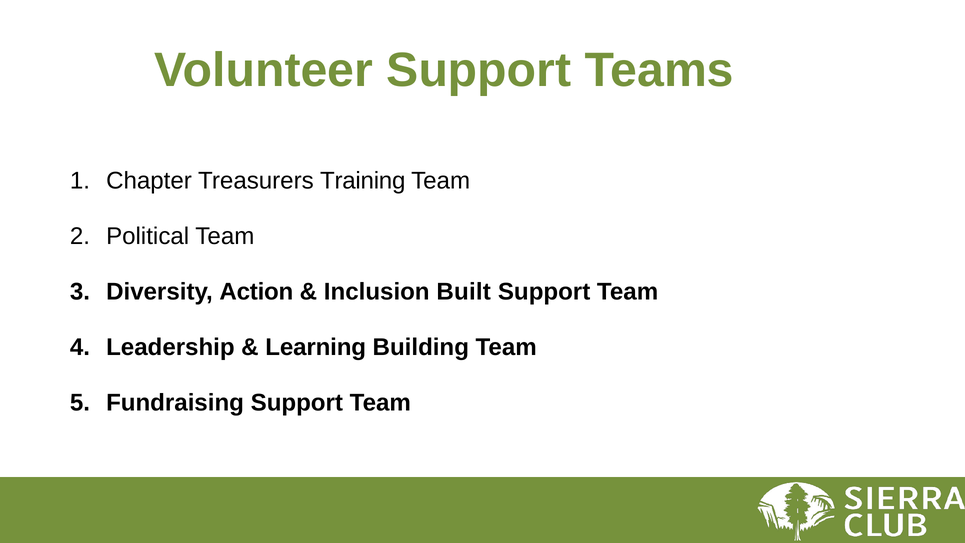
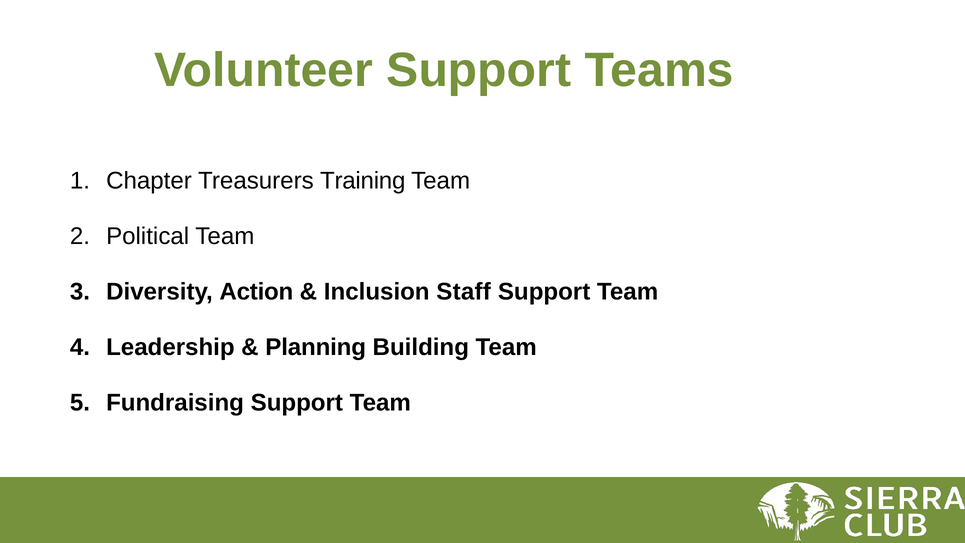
Built: Built -> Staff (464, 292)
Learning: Learning -> Planning (316, 347)
